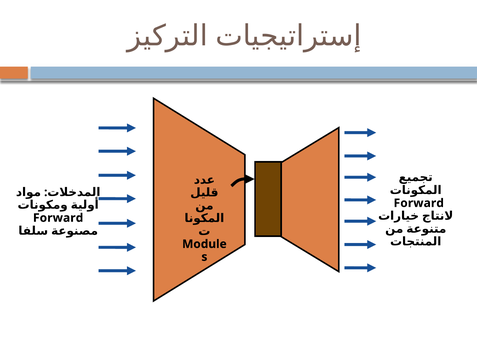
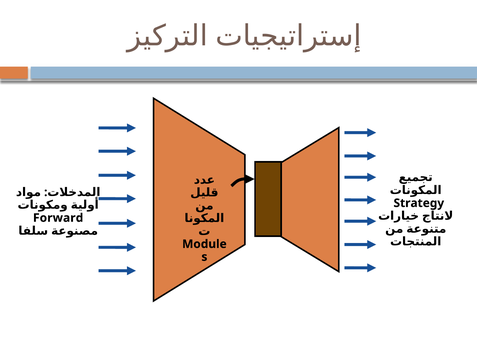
Forward: Forward -> Strategy (419, 204)
